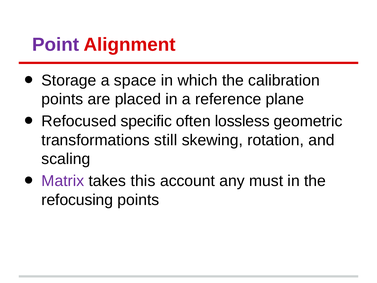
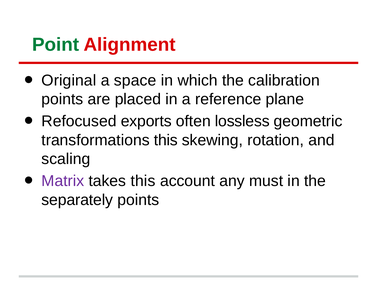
Point colour: purple -> green (56, 45)
Storage: Storage -> Original (69, 80)
specific: specific -> exports (146, 121)
transformations still: still -> this (166, 140)
refocusing: refocusing -> separately (77, 200)
